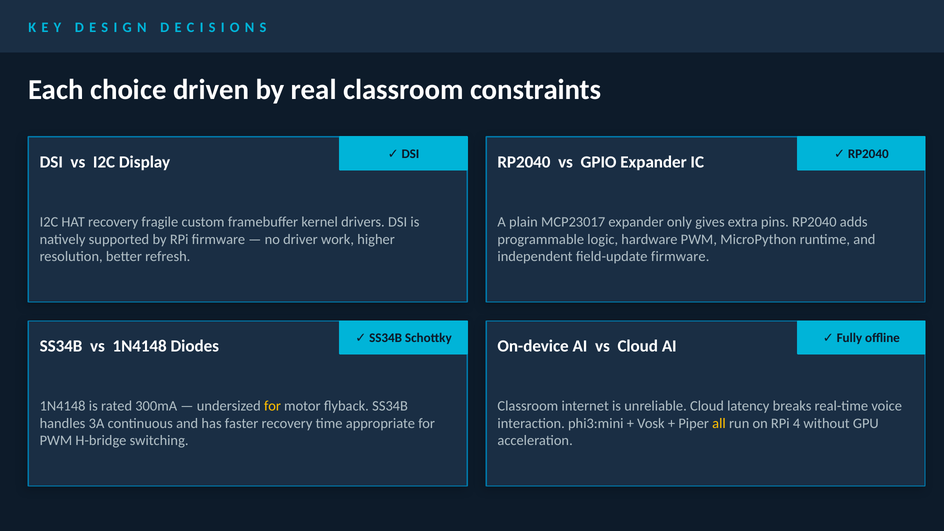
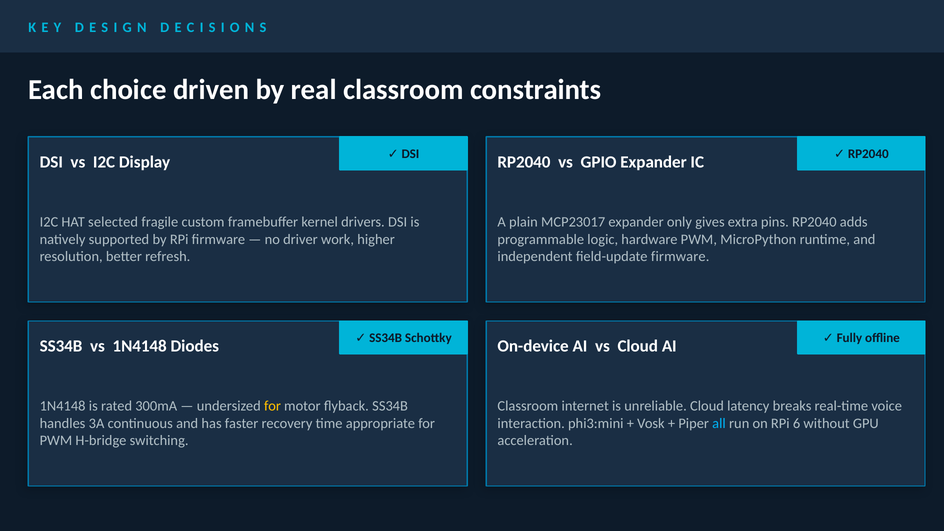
HAT recovery: recovery -> selected (113, 222)
all colour: yellow -> light blue (719, 423)
4: 4 -> 6 (797, 423)
